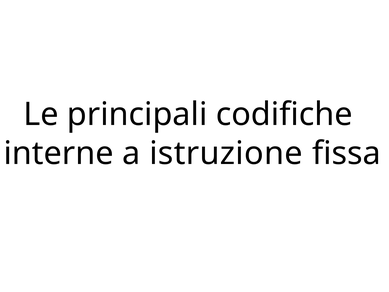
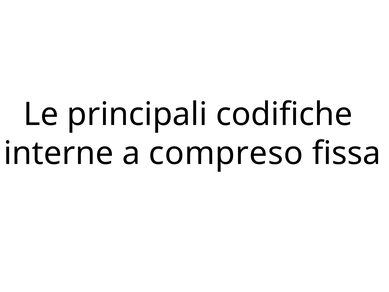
istruzione: istruzione -> compreso (226, 153)
